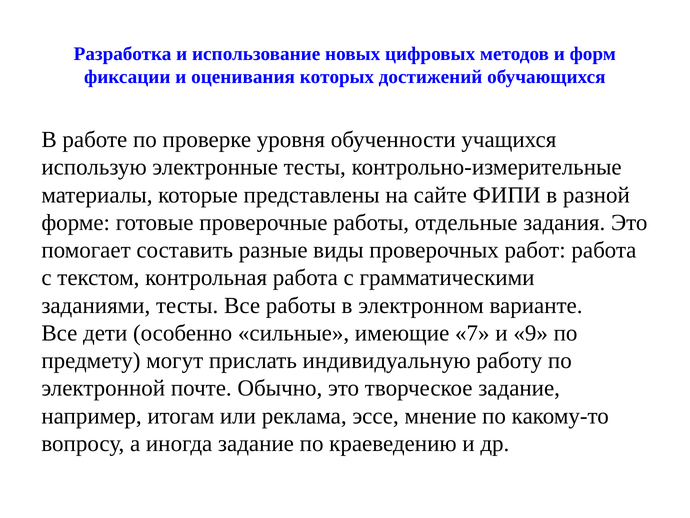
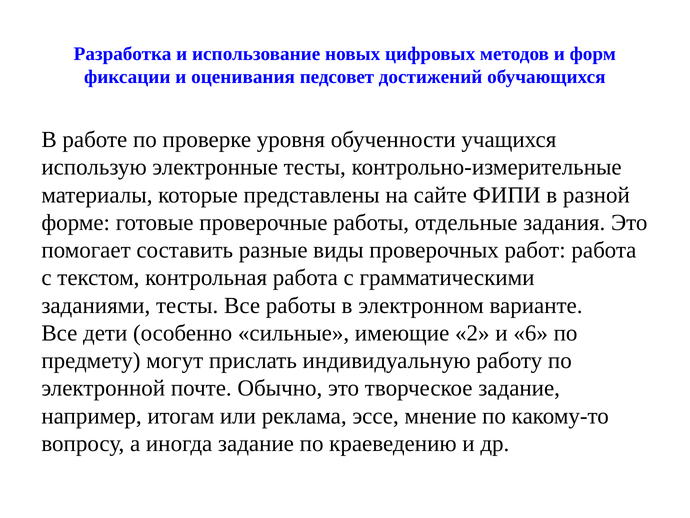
которых: которых -> педсовет (337, 77)
7: 7 -> 2 (472, 333)
9: 9 -> 6 (531, 333)
